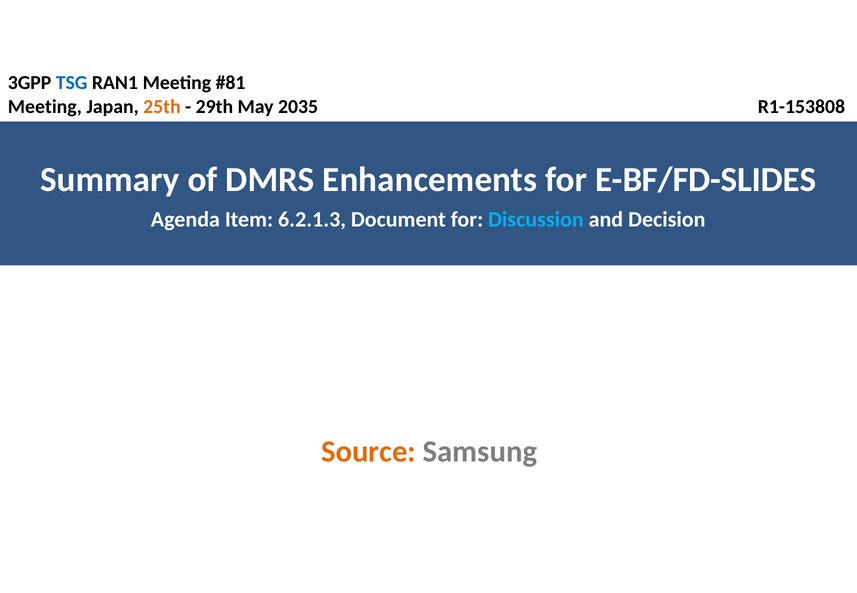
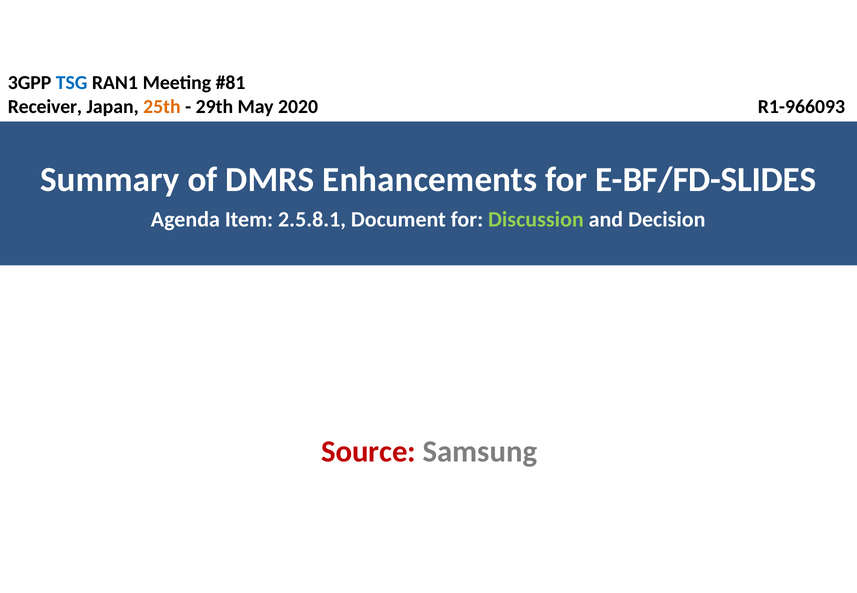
Meeting: Meeting -> Receiver (45, 107)
2035: 2035 -> 2020 (298, 107)
R1-153808: R1-153808 -> R1-966093 (801, 107)
6.2.1.3: 6.2.1.3 -> 2.5.8.1 (312, 220)
Discussion colour: light blue -> light green (536, 220)
Source colour: orange -> red (369, 452)
